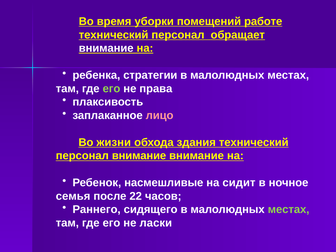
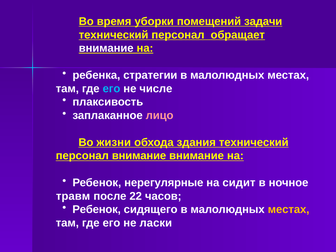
работе: работе -> задачи (263, 21)
его colour: light green -> light blue (111, 89)
права: права -> числе (156, 89)
насмешливые: насмешливые -> нерегулярные (164, 183)
семья: семья -> травм (73, 196)
Раннего: Раннего -> Ребенок (97, 210)
местах colour: light green -> yellow (289, 210)
